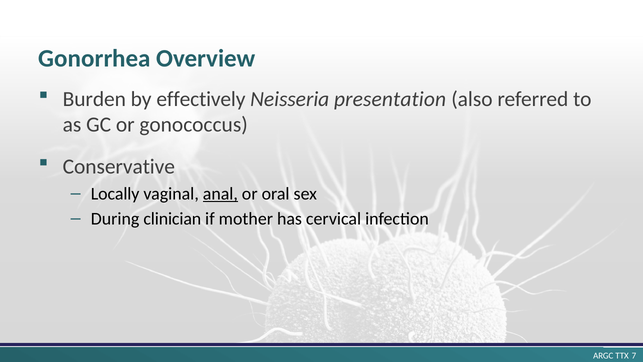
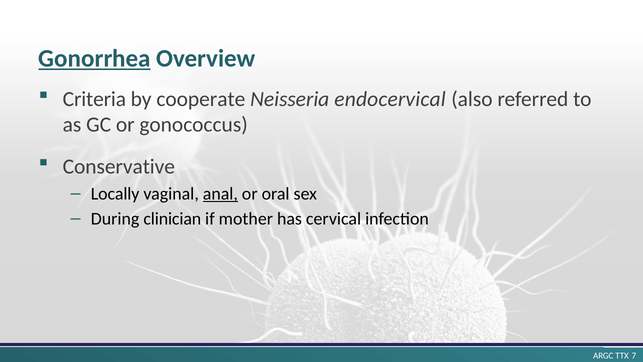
Gonorrhea underline: none -> present (95, 58)
Burden: Burden -> Criteria (94, 99)
effectively: effectively -> cooperate (201, 99)
presentation: presentation -> endocervical (390, 99)
